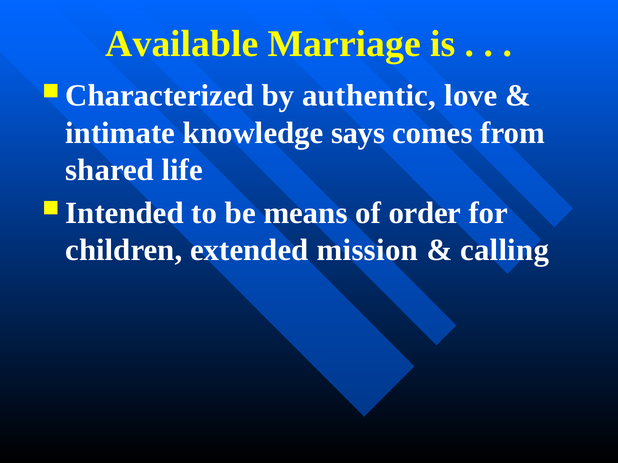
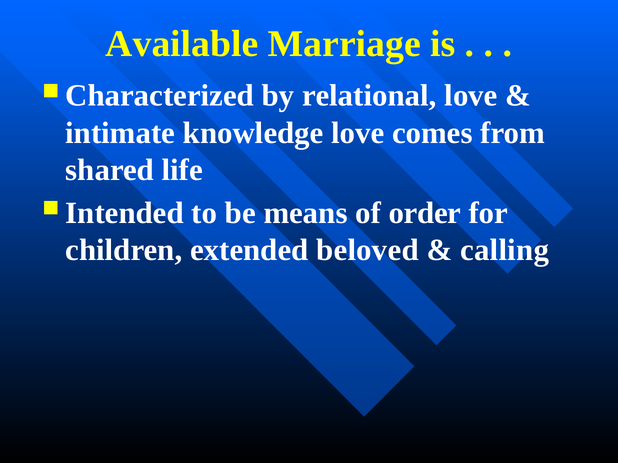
authentic: authentic -> relational (369, 96)
knowledge says: says -> love (358, 133)
mission: mission -> beloved (367, 250)
